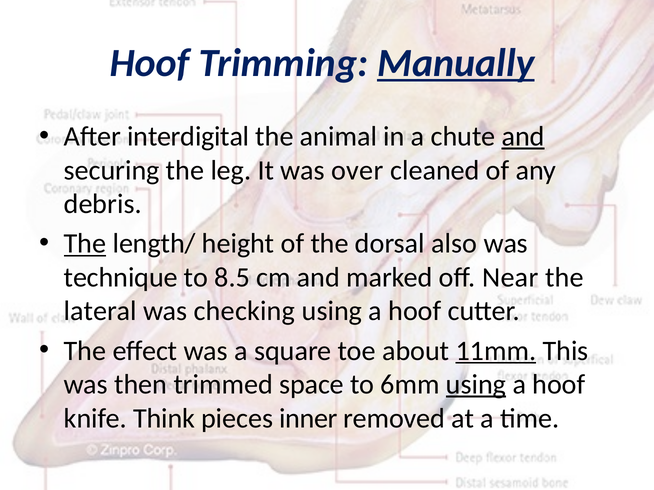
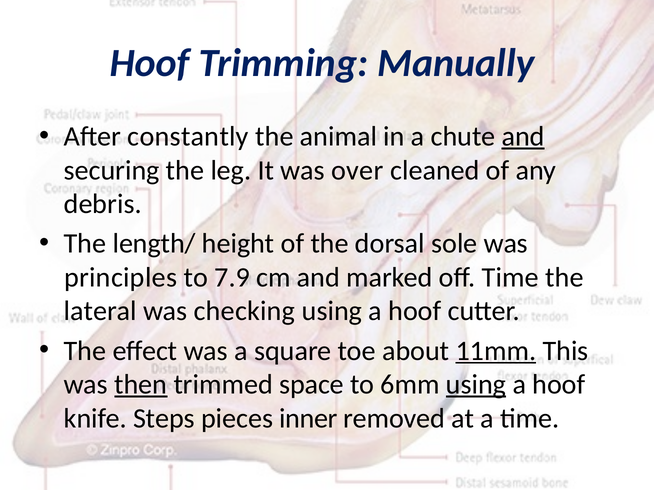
Manually underline: present -> none (456, 63)
interdigital: interdigital -> constantly (188, 137)
The underline: present -> none (85, 244)
also: also -> sole (454, 244)
technique: technique -> principles (121, 278)
8.5: 8.5 -> 7.9 (232, 278)
off Near: Near -> Time (510, 278)
then underline: none -> present (141, 385)
Think: Think -> Steps (164, 419)
